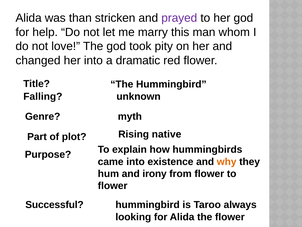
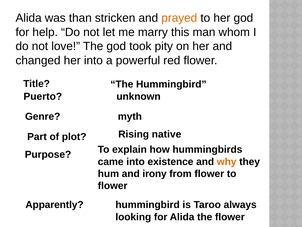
prayed colour: purple -> orange (179, 18)
dramatic: dramatic -> powerful (138, 60)
Falling: Falling -> Puerto (43, 96)
Successful: Successful -> Apparently (54, 204)
